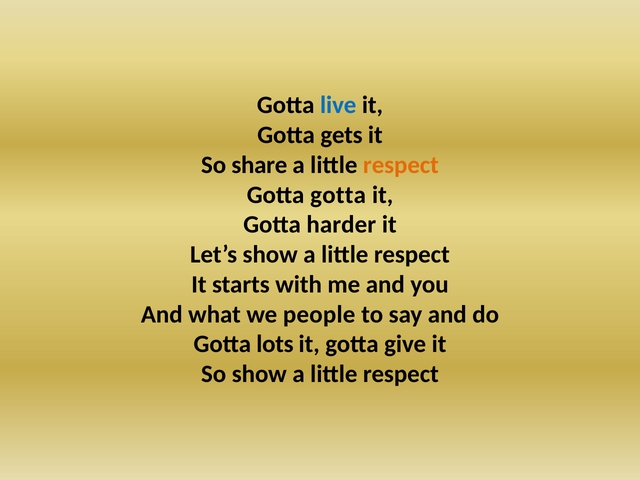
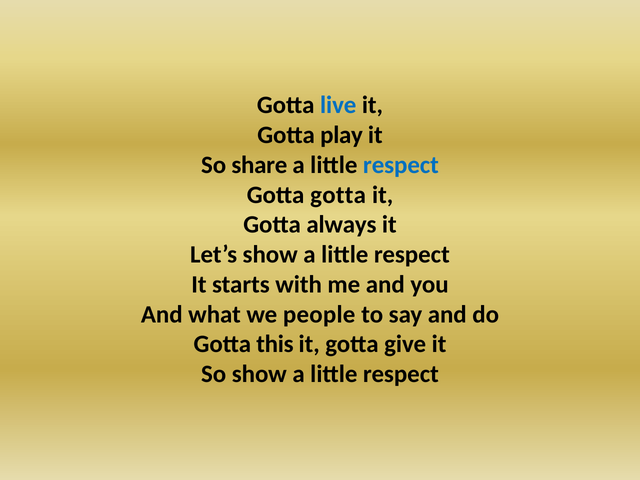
gets: gets -> play (342, 135)
respect colour: orange -> blue (401, 165)
harder: harder -> always (341, 225)
lots: lots -> this (275, 344)
